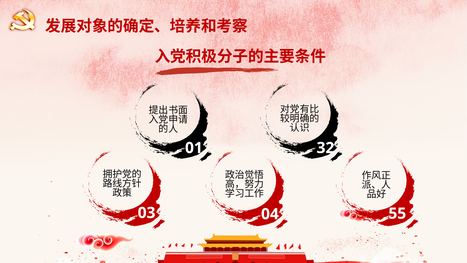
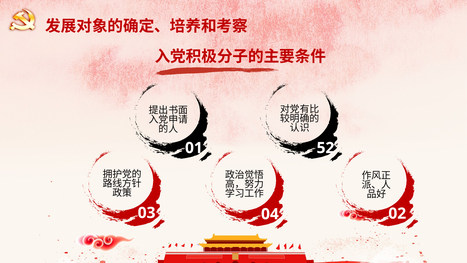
32: 32 -> 52 (325, 148)
55: 55 -> 02 (397, 213)
